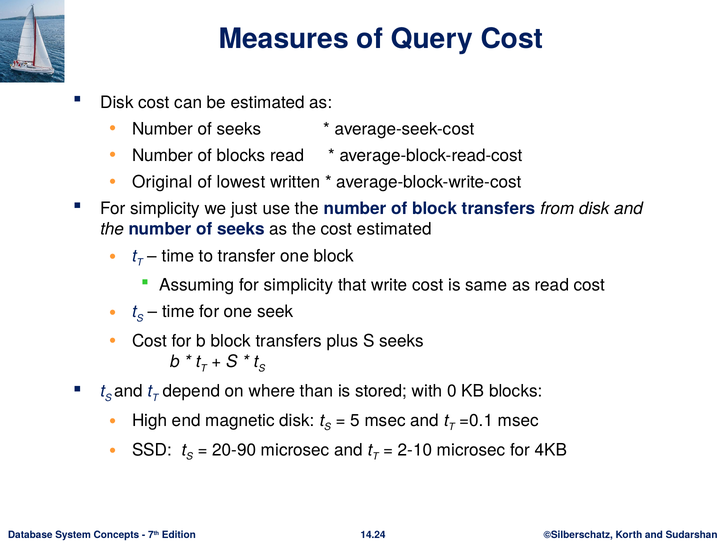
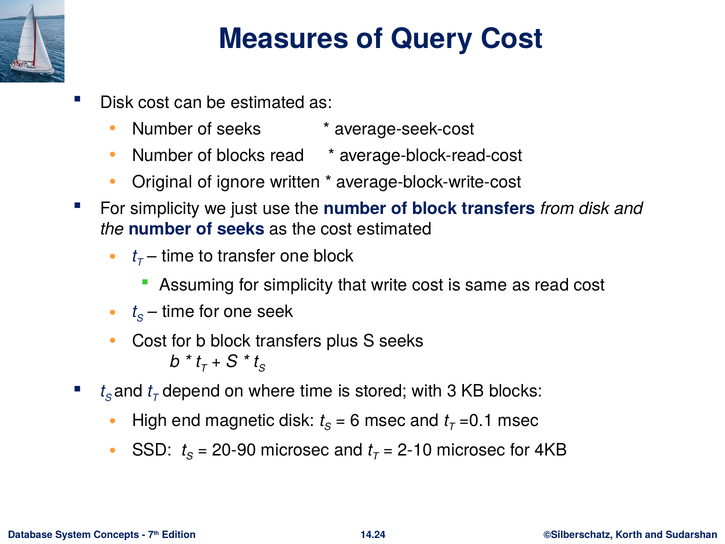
lowest: lowest -> ignore (241, 182)
where than: than -> time (317, 391)
0: 0 -> 3 (452, 391)
5: 5 -> 6 (355, 420)
